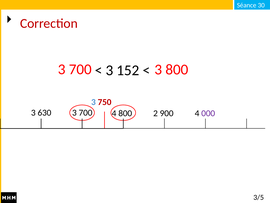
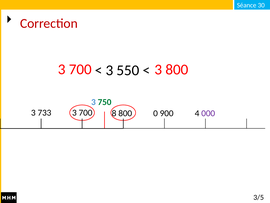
152: 152 -> 550 (128, 70)
750 colour: red -> green (105, 102)
630: 630 -> 733 (44, 112)
700 4: 4 -> 8 (114, 113)
2: 2 -> 0 (155, 113)
